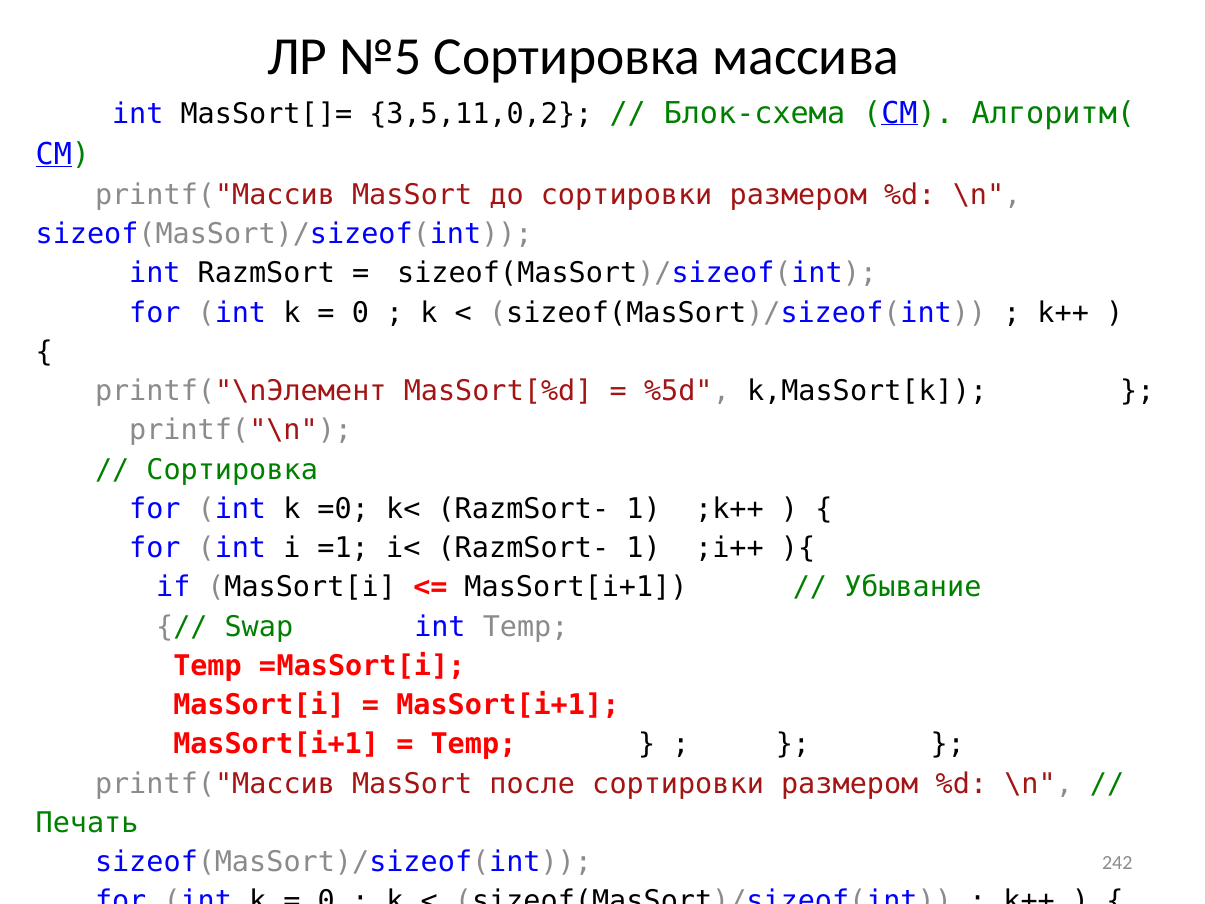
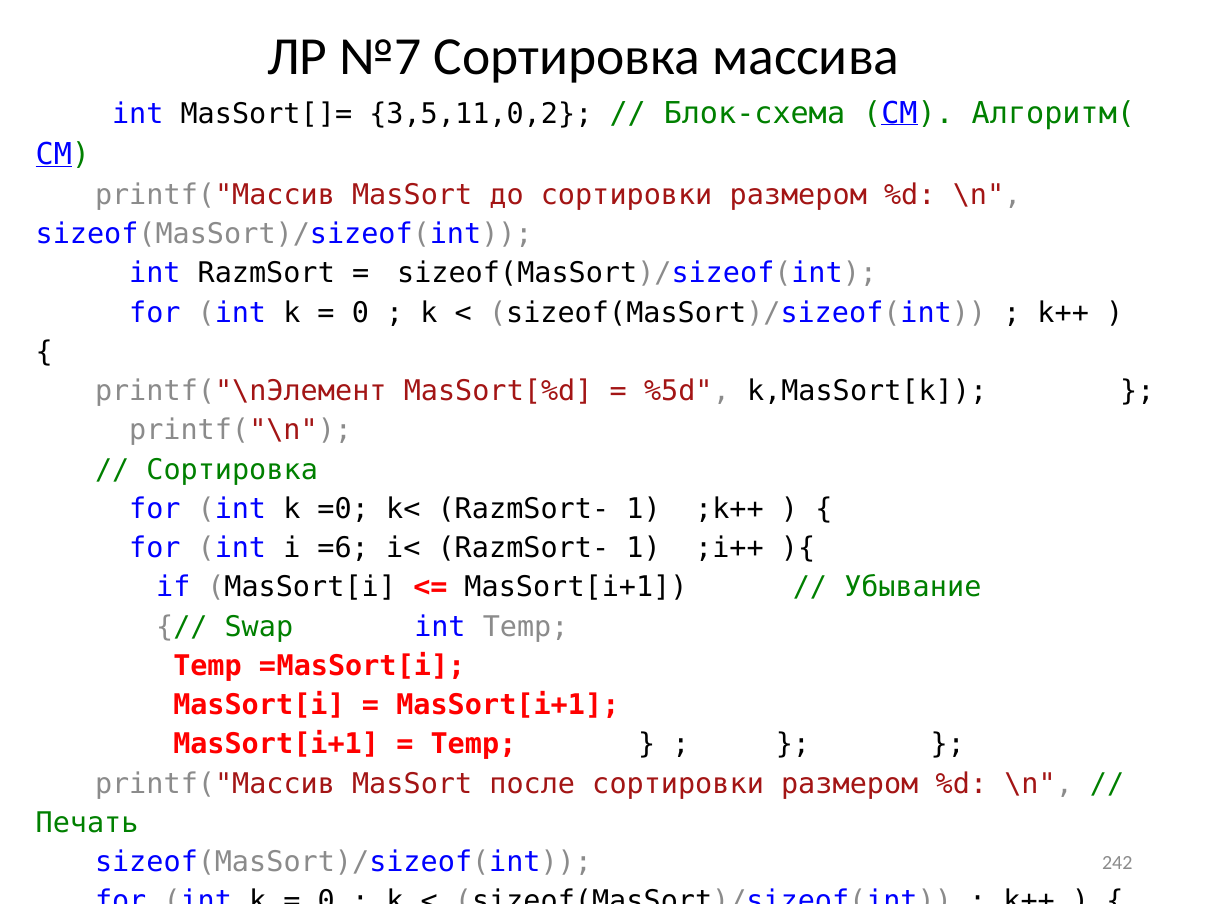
№5: №5 -> №7 (380, 57)
=1: =1 -> =6 (343, 548)
